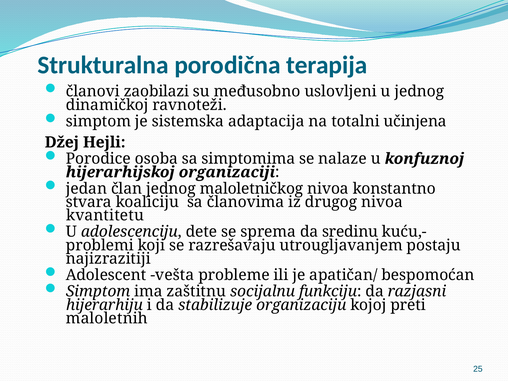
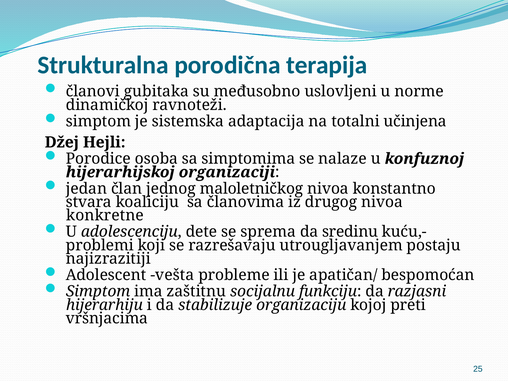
zaobilazi: zaobilazi -> gubitaka (156, 91)
u jednog: jednog -> norme (419, 91)
kvantitetu: kvantitetu -> konkretne (105, 215)
maloletnih: maloletnih -> vršnjacima (107, 318)
